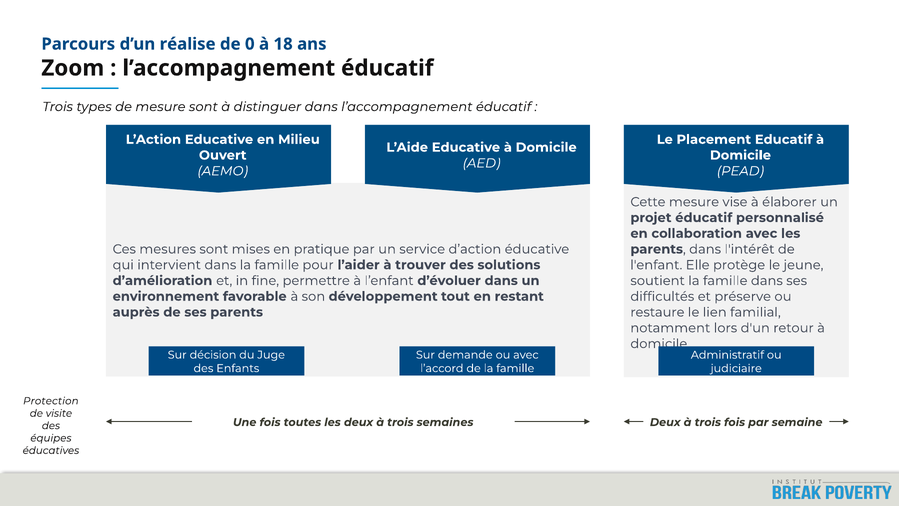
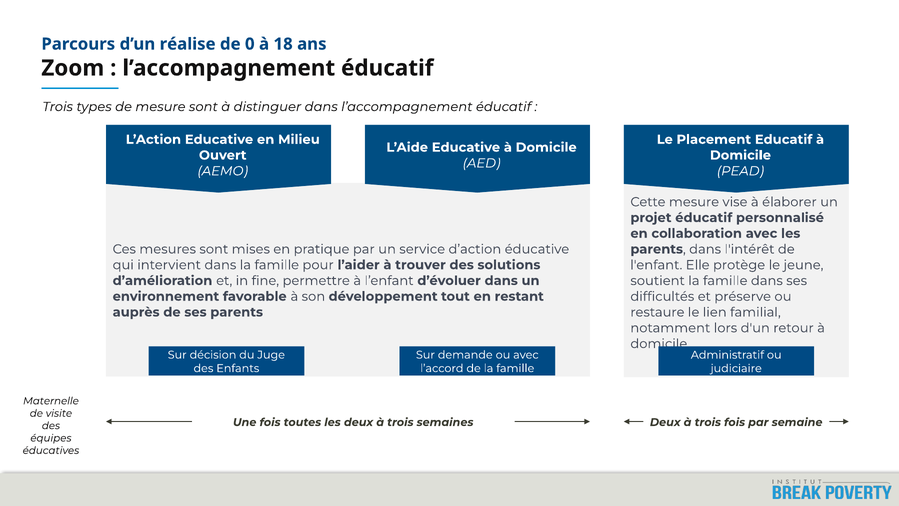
Protection: Protection -> Maternelle (51, 401)
